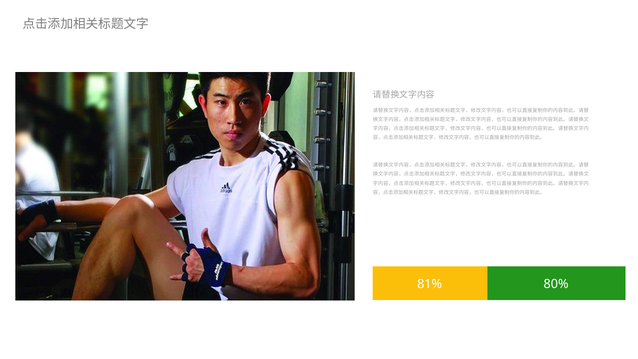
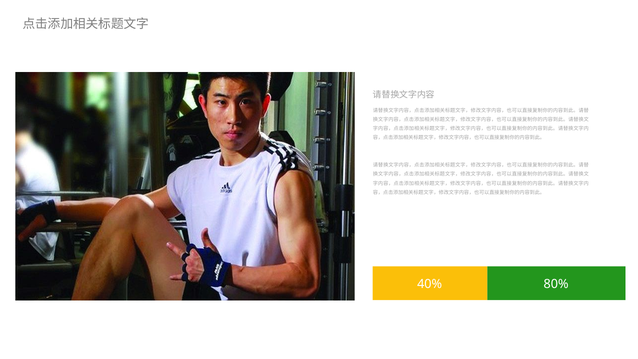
81%: 81% -> 40% (430, 284)
